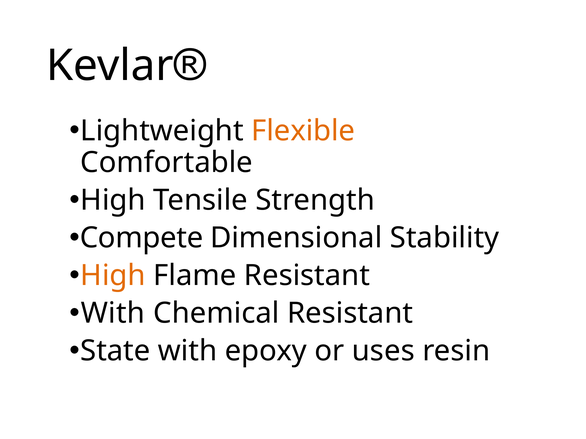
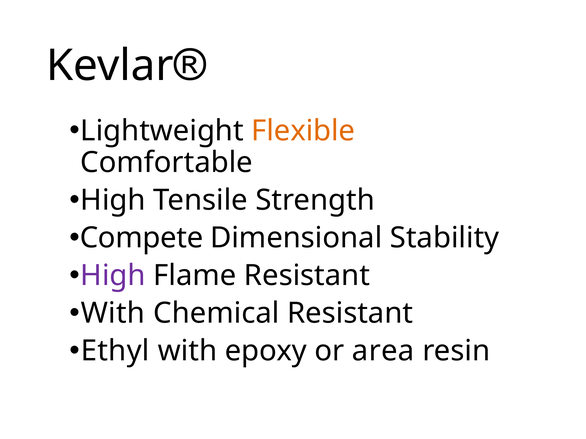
High colour: orange -> purple (113, 276)
State: State -> Ethyl (115, 351)
uses: uses -> area (383, 351)
